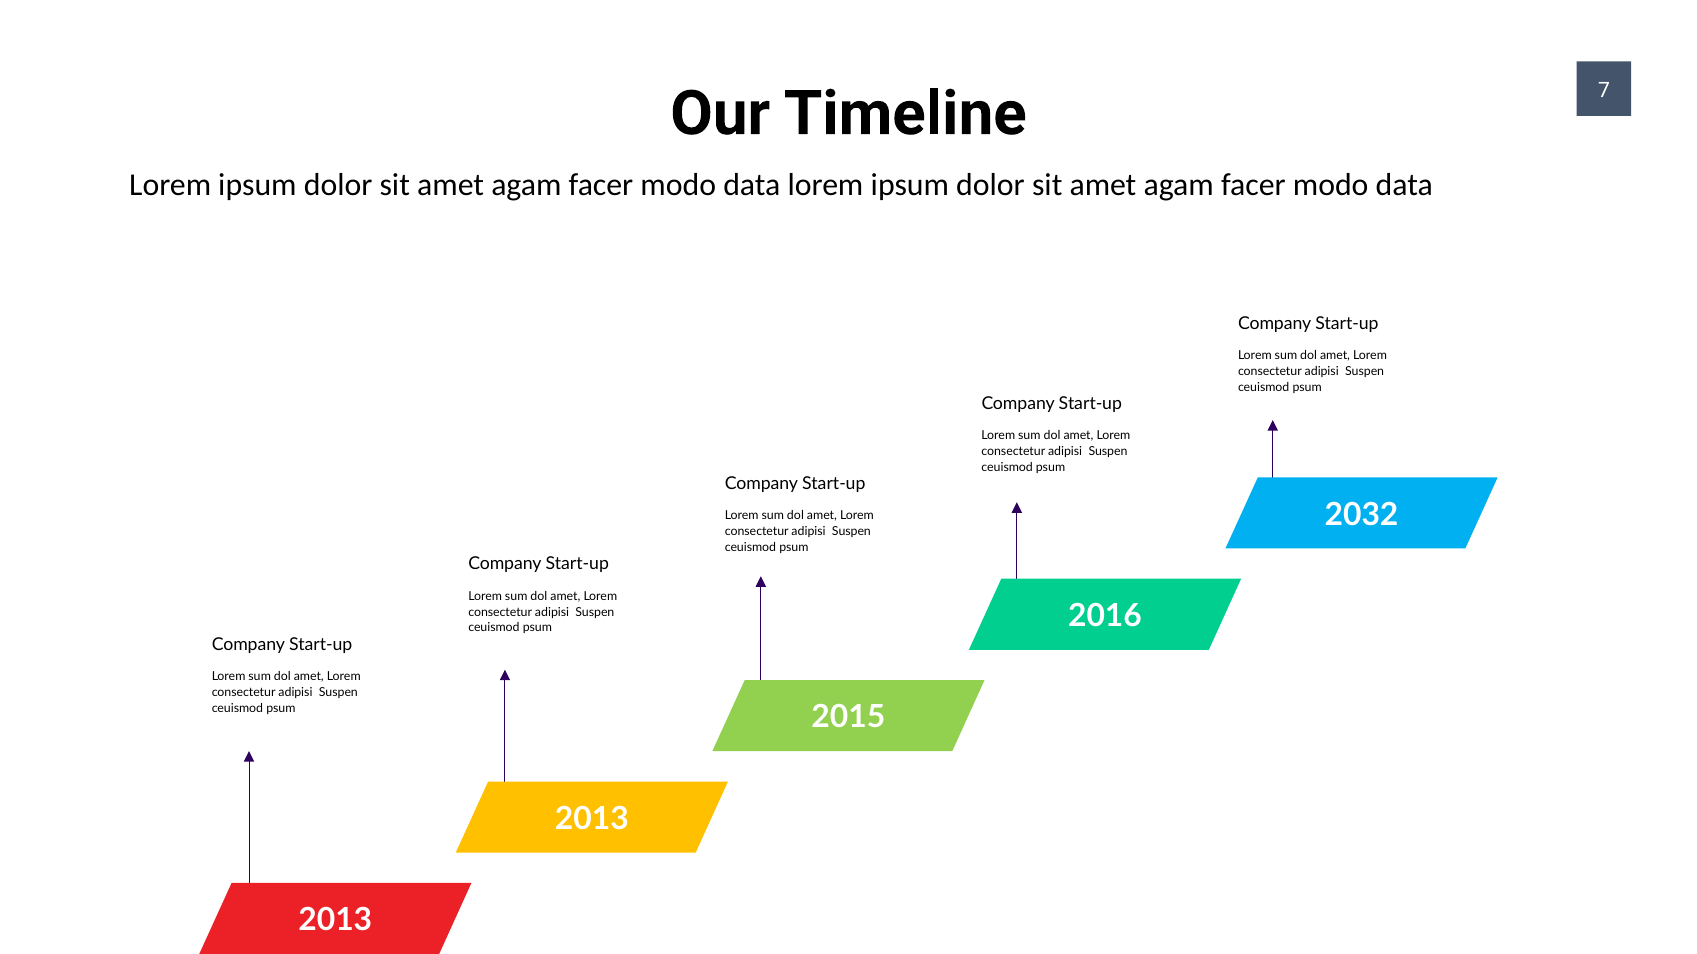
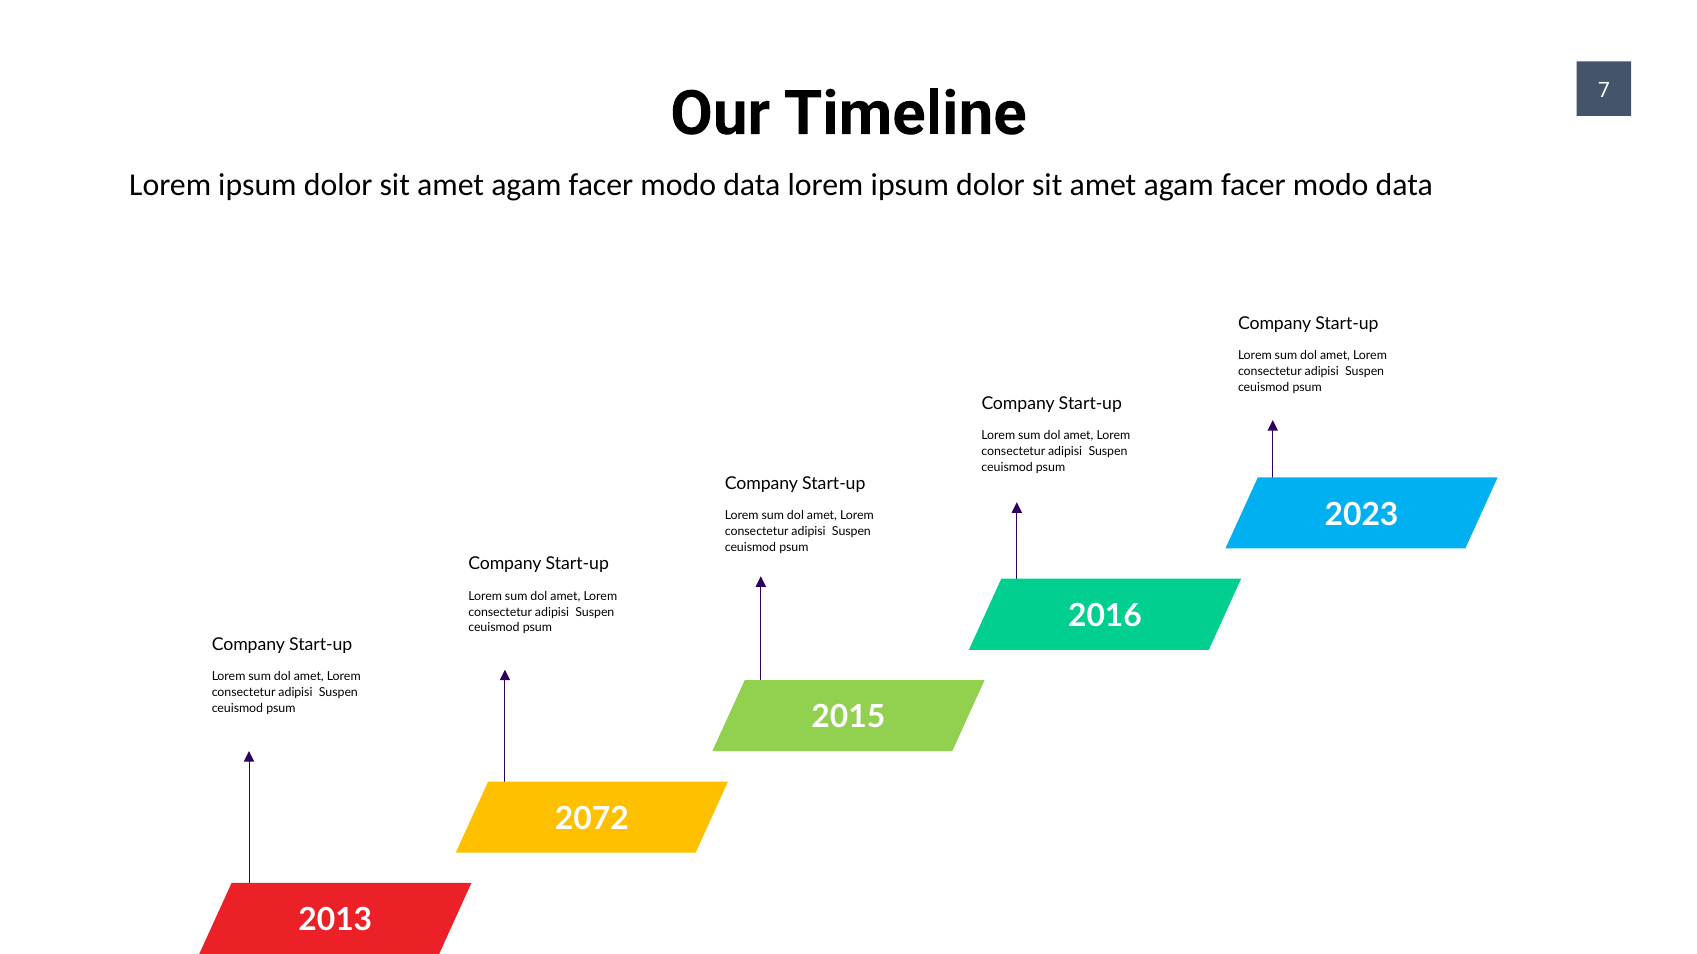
2032: 2032 -> 2023 (1362, 515)
2013: 2013 -> 2072 (592, 819)
